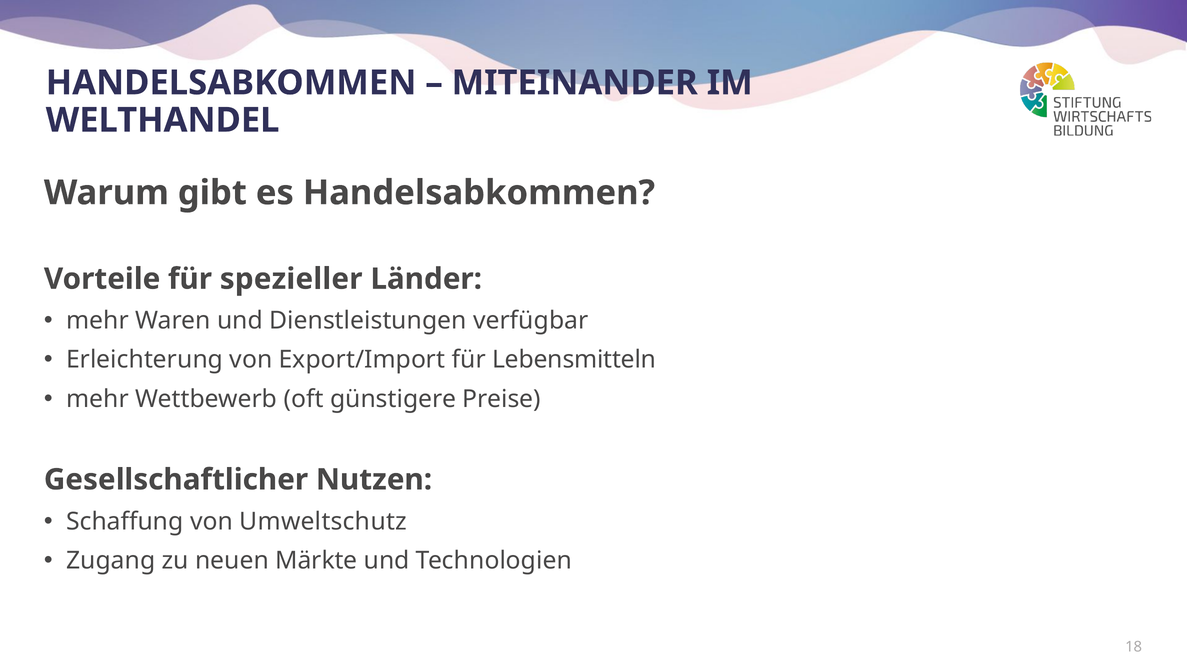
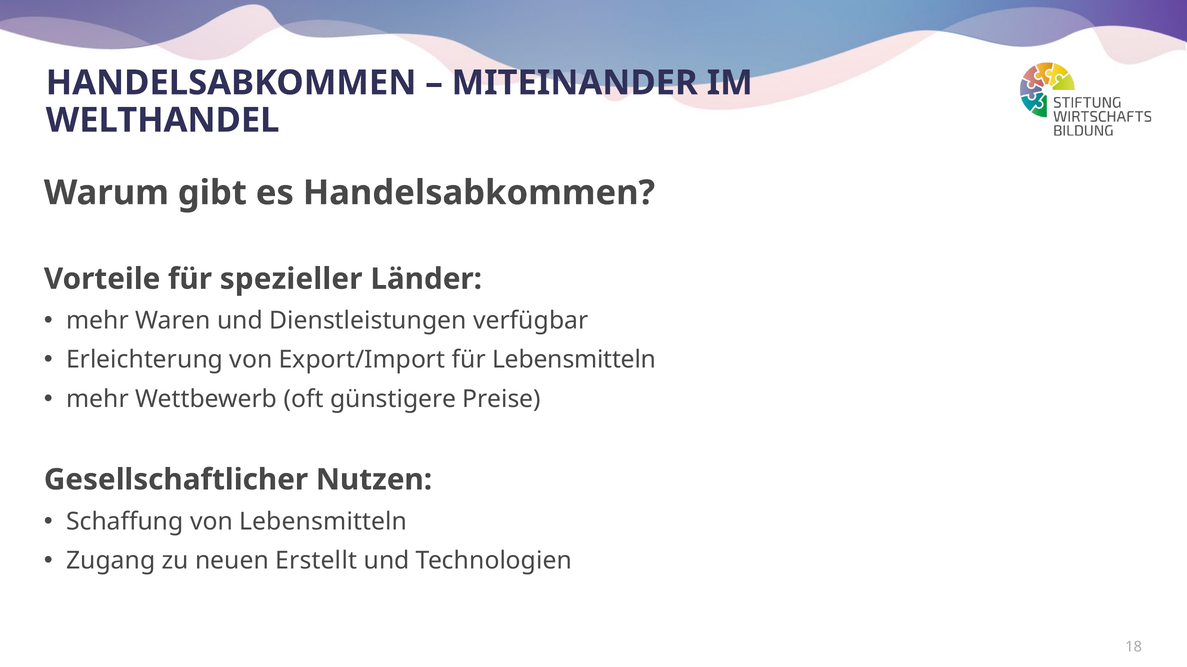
von Umweltschutz: Umweltschutz -> Lebensmitteln (323, 522)
Märkte: Märkte -> Erstellt (316, 561)
